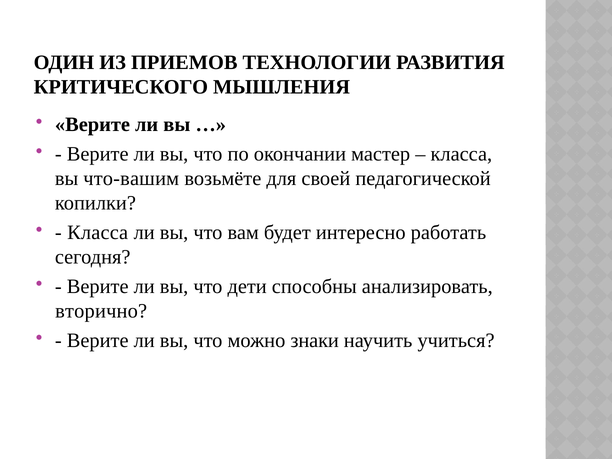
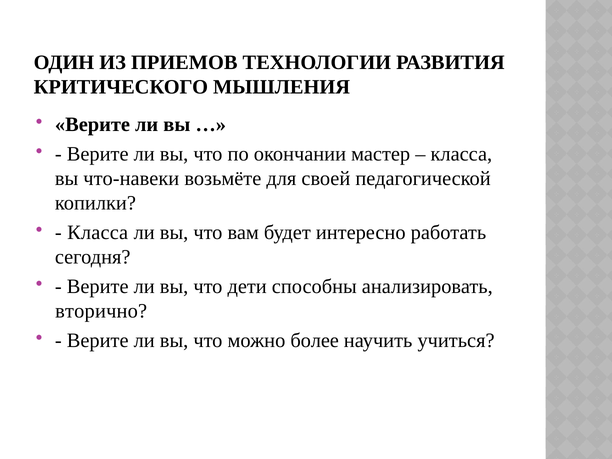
что-вашим: что-вашим -> что-навеки (131, 178)
знаки: знаки -> более (315, 341)
